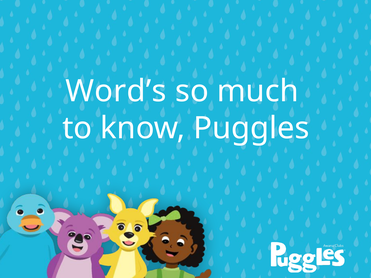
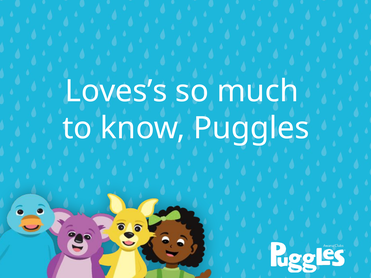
Word’s: Word’s -> Loves’s (116, 91)
